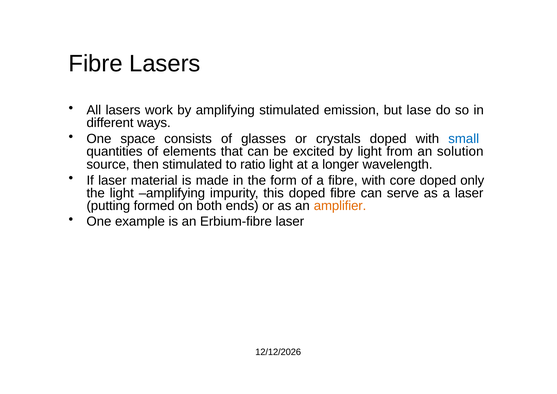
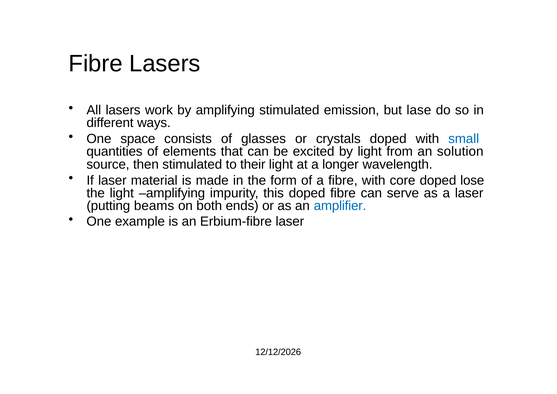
ratio: ratio -> their (253, 164)
only: only -> lose (472, 180)
formed: formed -> beams (154, 206)
amplifier colour: orange -> blue (340, 206)
